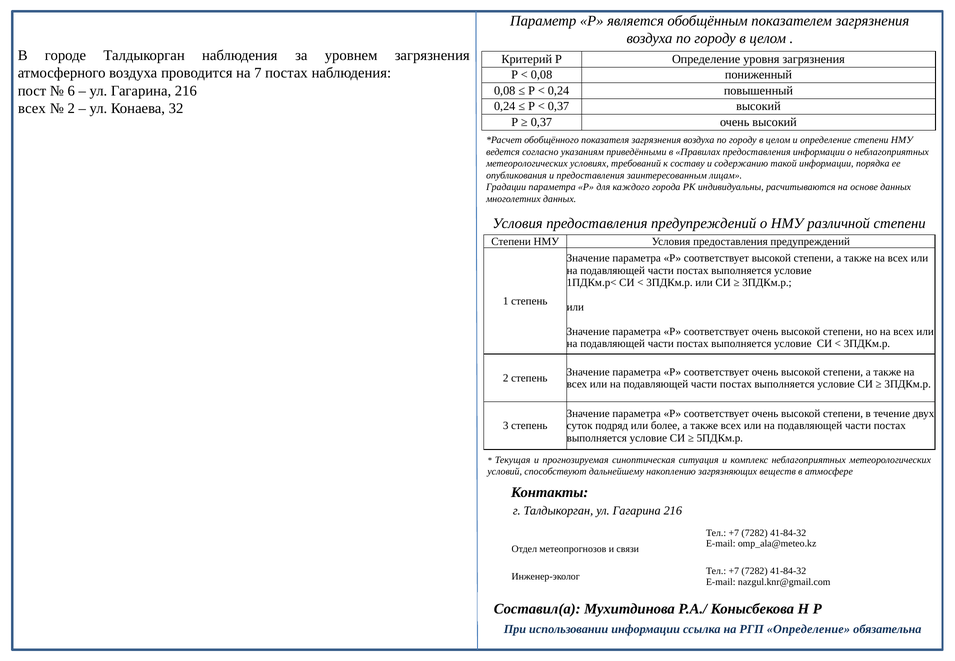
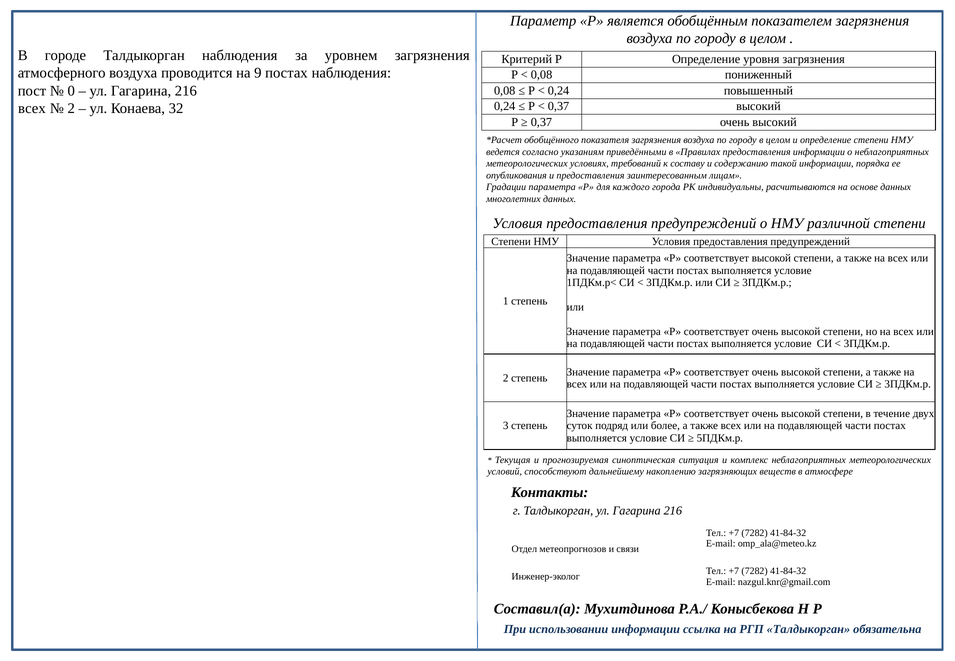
7: 7 -> 9 (258, 73)
6: 6 -> 0 (71, 91)
РГП Определение: Определение -> Талдыкорган (808, 630)
